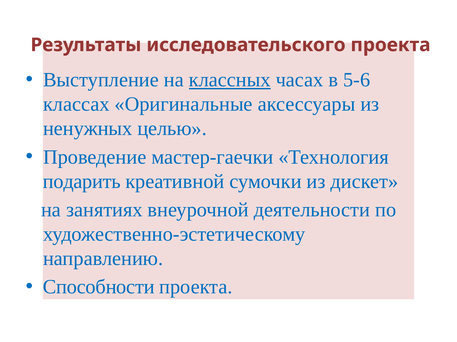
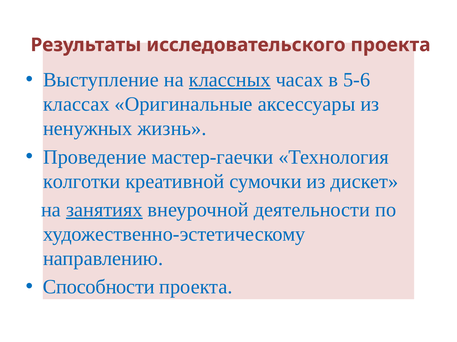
целью: целью -> жизнь (172, 129)
подарить: подарить -> колготки (82, 182)
занятиях underline: none -> present (104, 210)
